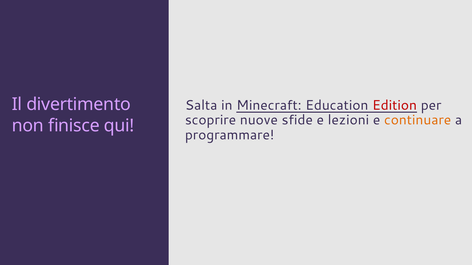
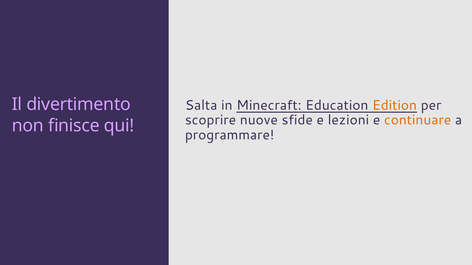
Edition colour: red -> orange (395, 105)
